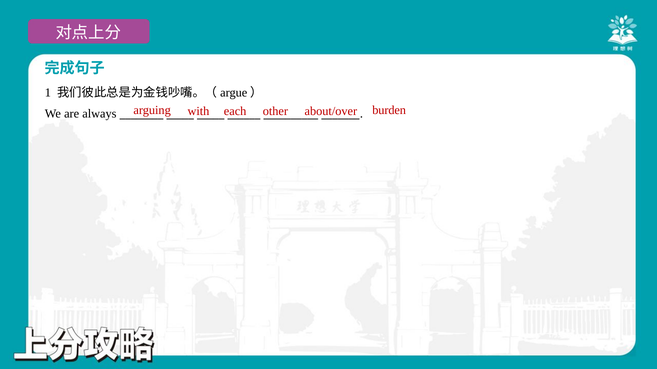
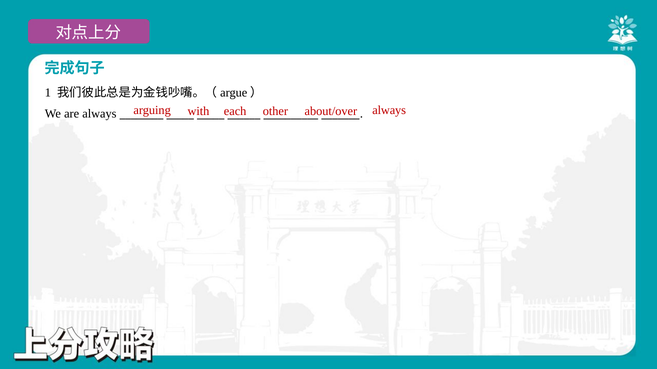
burden: burden -> always (389, 110)
